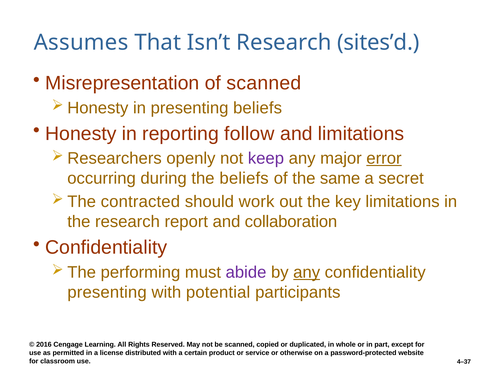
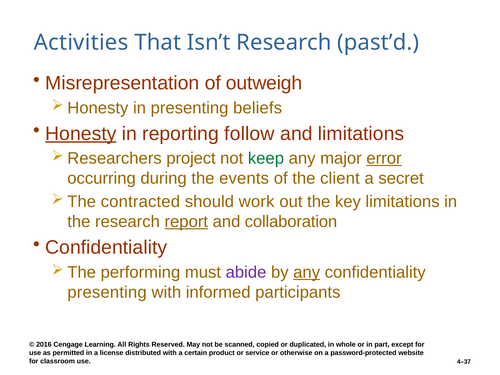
Assumes: Assumes -> Activities (81, 42)
sites’d: sites’d -> past’d (378, 42)
of scanned: scanned -> outweigh (264, 83)
Honesty underline: none -> present (81, 134)
openly: openly -> project (191, 158)
keep colour: purple -> green (266, 158)
the beliefs: beliefs -> events (244, 178)
same: same -> client (340, 178)
report underline: none -> present (186, 222)
potential: potential -> informed (218, 292)
